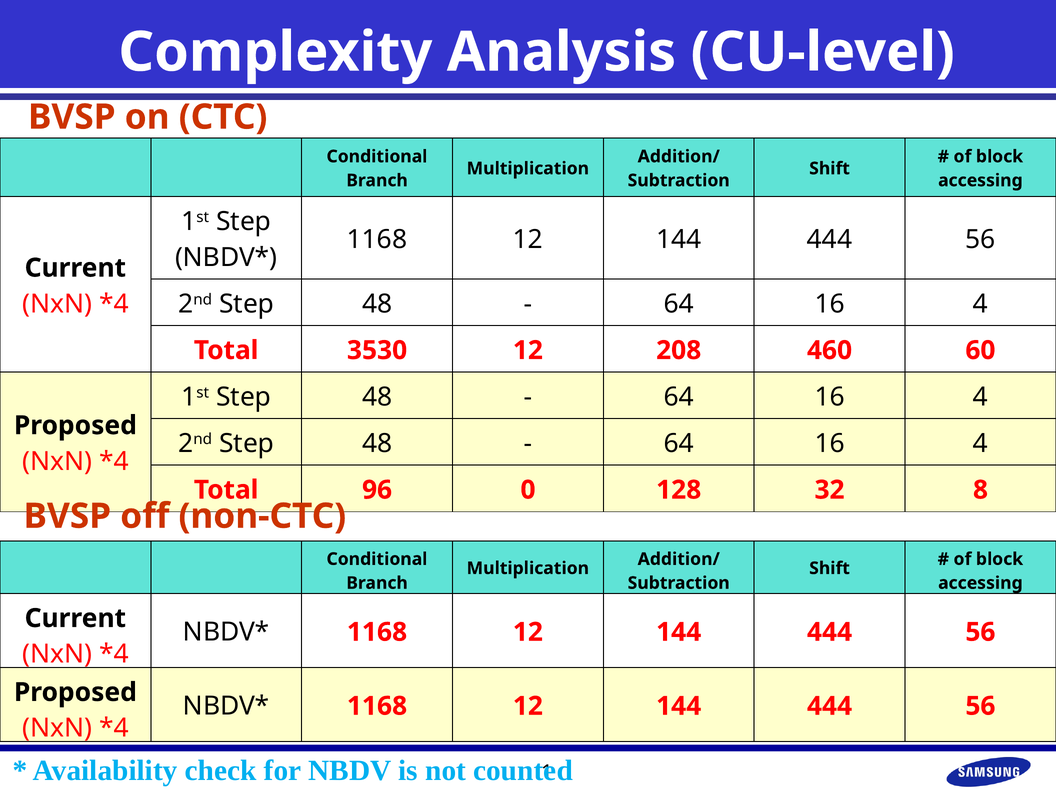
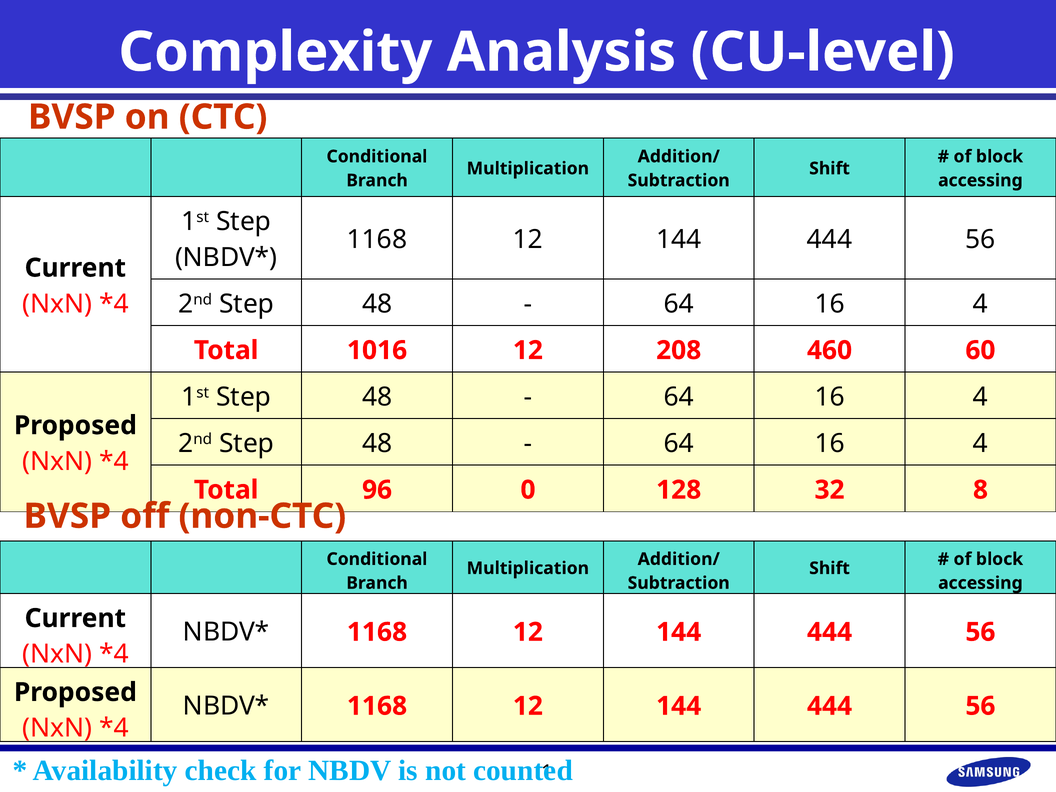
3530: 3530 -> 1016 (377, 350)
